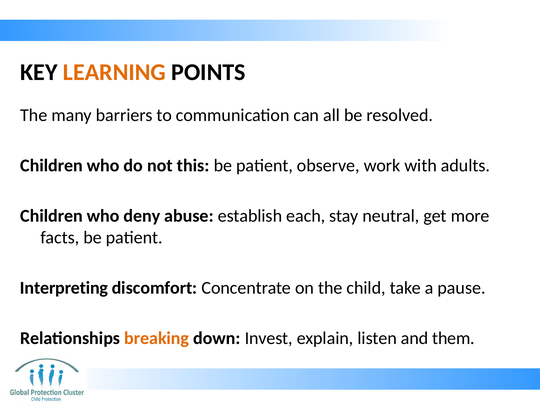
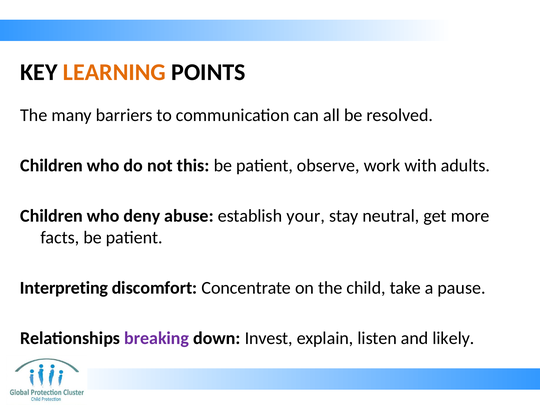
each: each -> your (306, 216)
breaking colour: orange -> purple (157, 338)
them: them -> likely (453, 338)
